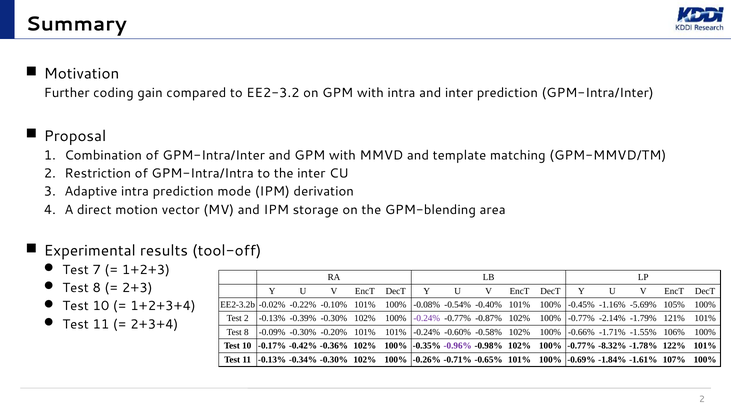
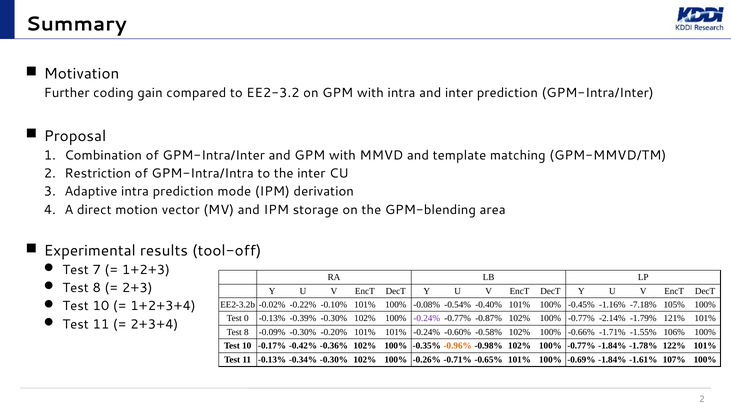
-5.69%: -5.69% -> -7.18% (643, 305)
Test 2: 2 -> 0 (246, 319)
-0.96% colour: purple -> orange (458, 346)
-0.77% -8.32%: -8.32% -> -1.84% (612, 346)
